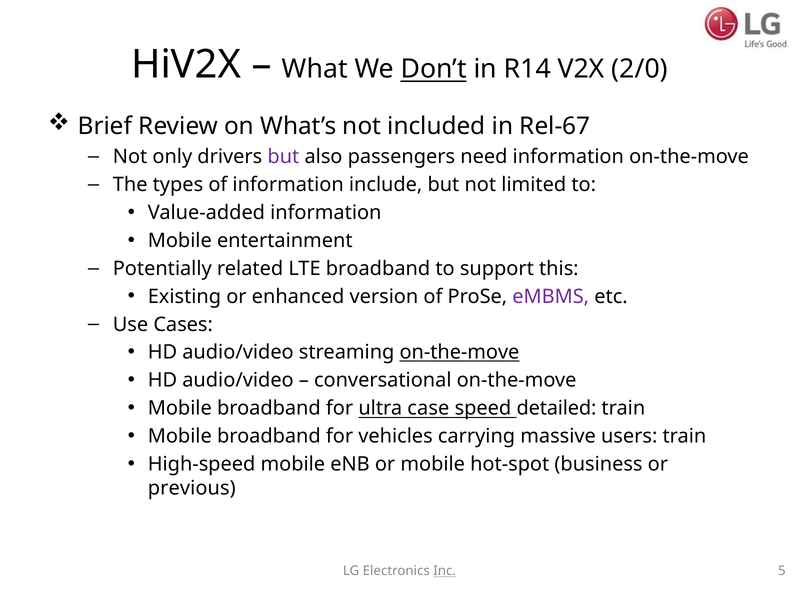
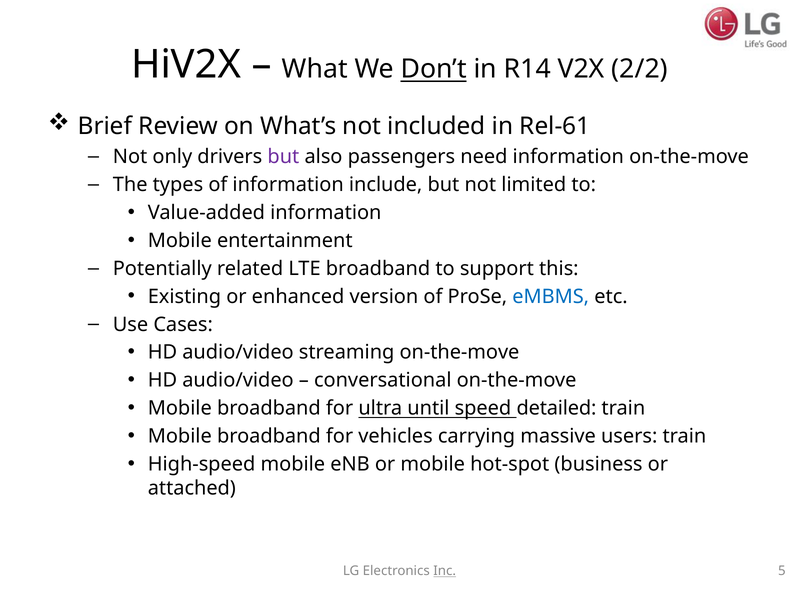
2/0: 2/0 -> 2/2 (640, 69)
Rel-67: Rel-67 -> Rel-61 (555, 126)
eMBMS colour: purple -> blue (551, 297)
on-the-move underline: present -> none (459, 353)
case: case -> until (428, 408)
previous: previous -> attached (192, 488)
